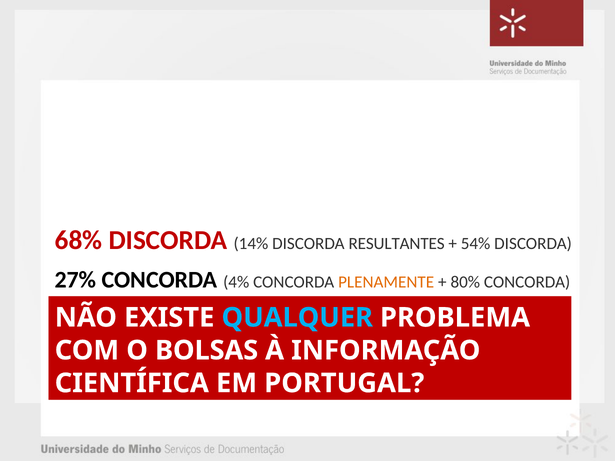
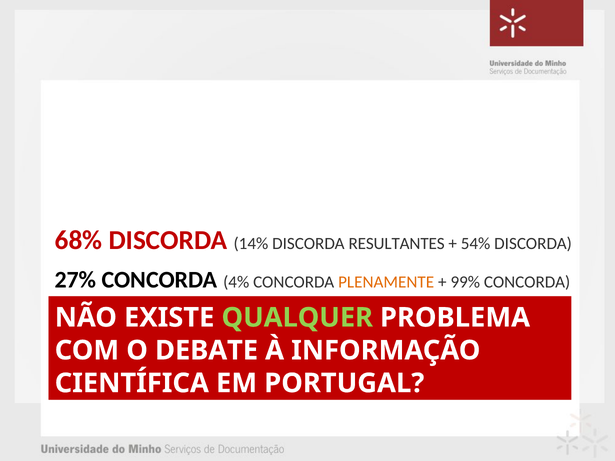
80%: 80% -> 99% (465, 282)
QUALQUER colour: light blue -> light green (297, 318)
BOLSAS: BOLSAS -> DEBATE (207, 351)
